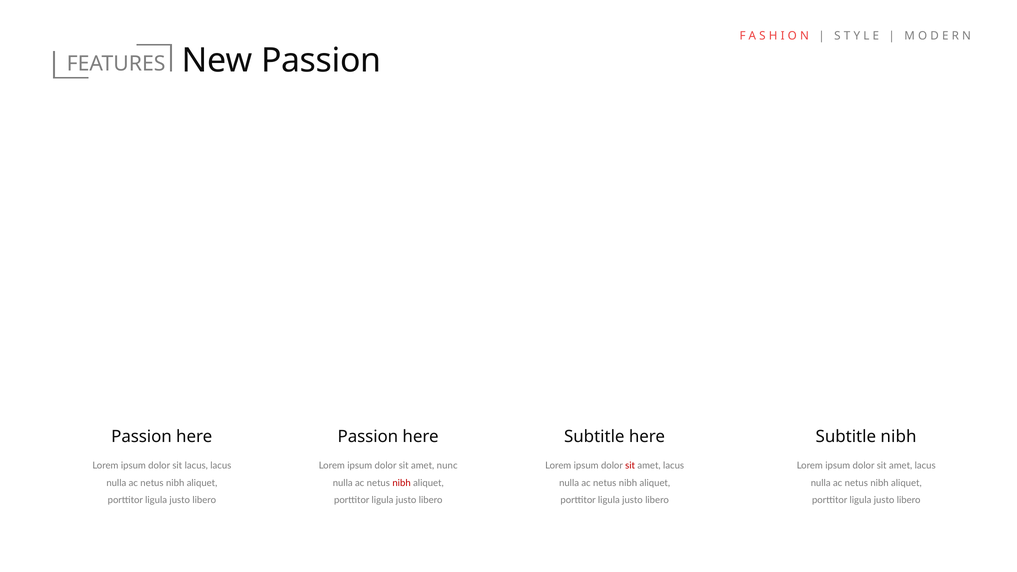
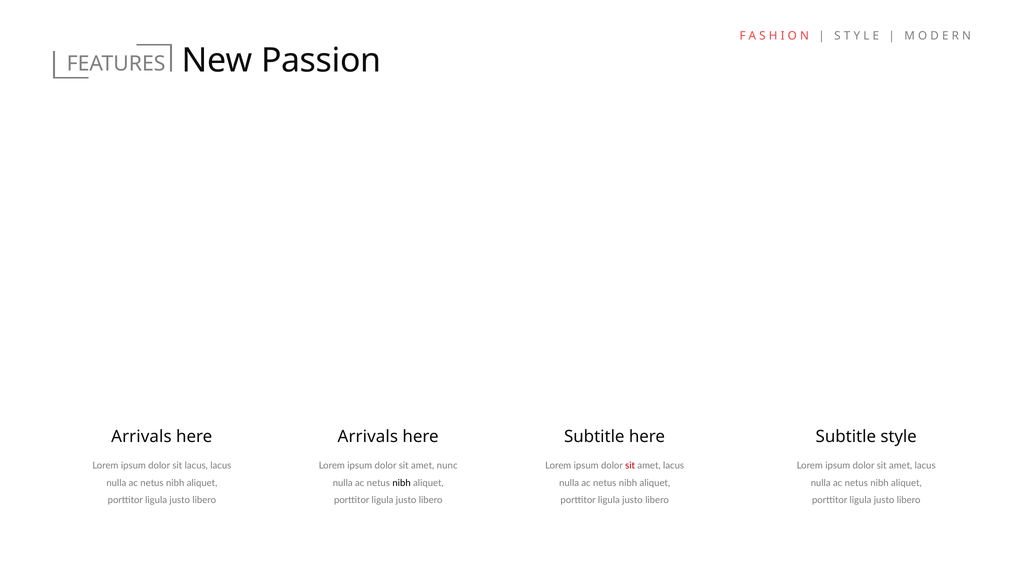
Passion: Passion -> Arrivals (141, 437)
Passion: Passion -> Arrivals (368, 437)
Subtitle nibh: nibh -> style (899, 437)
nibh colour: red -> black (402, 483)
